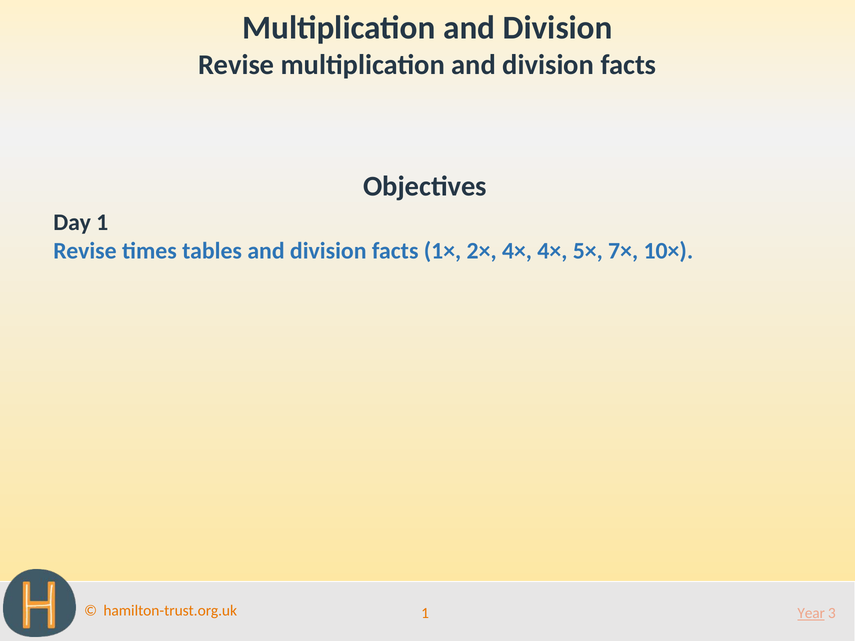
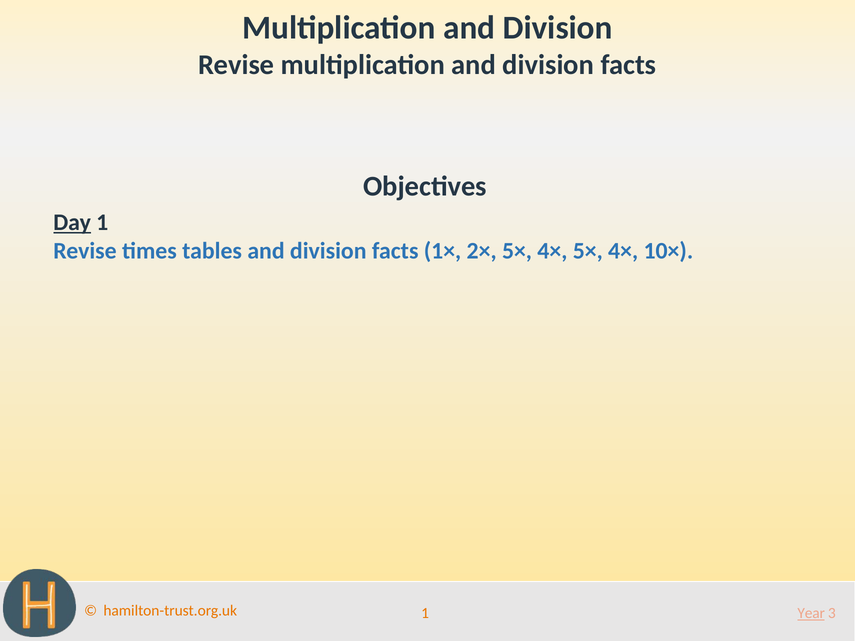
Day underline: none -> present (72, 223)
2× 4×: 4× -> 5× (517, 251)
4× 5× 7×: 7× -> 4× (623, 251)
